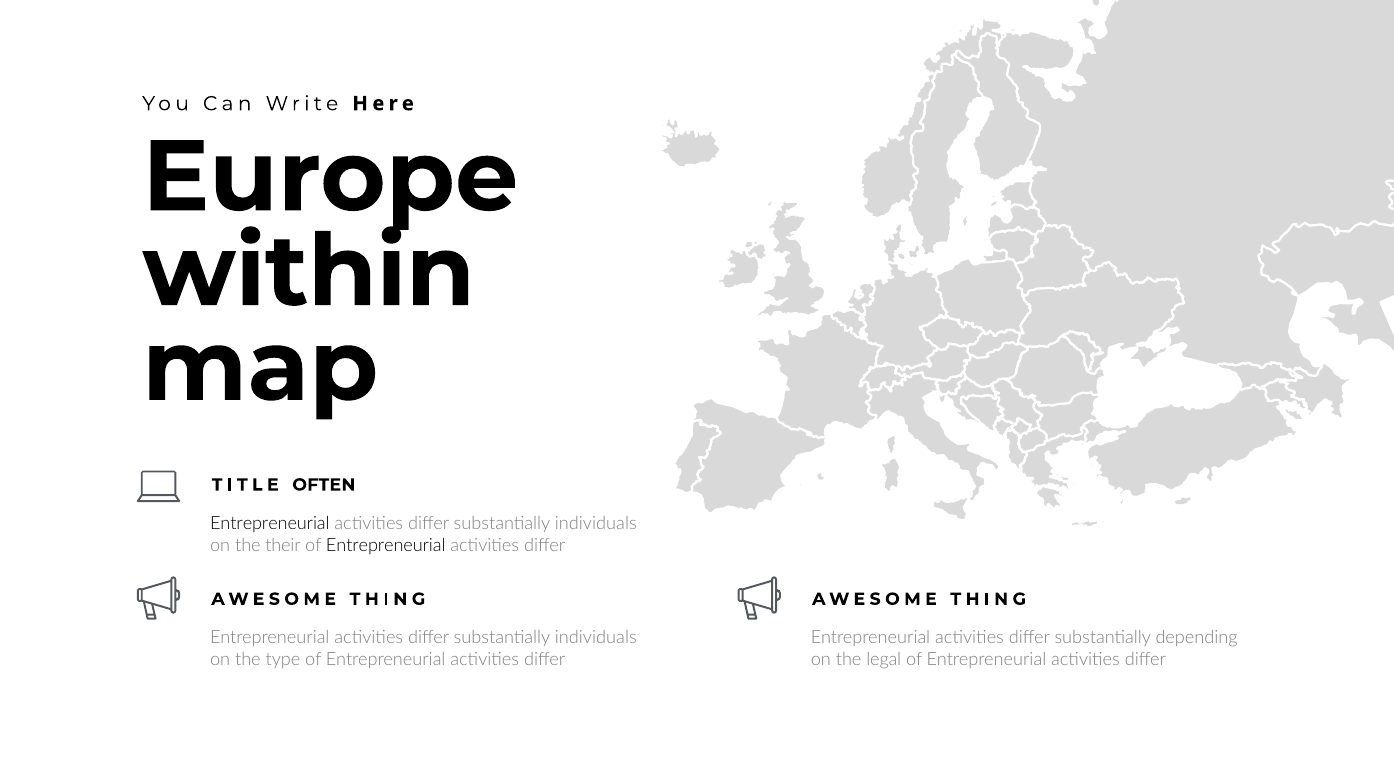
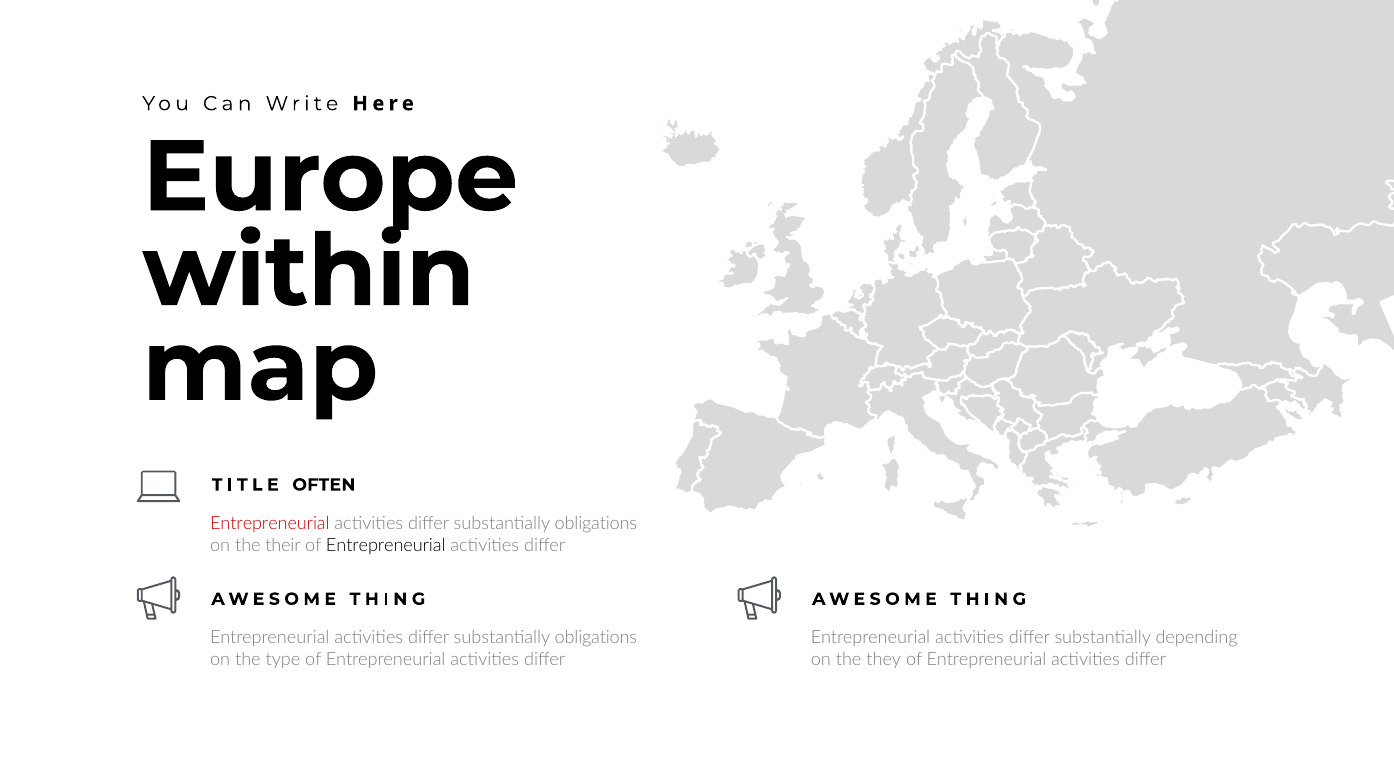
Entrepreneurial colour: black -> red (270, 524)
individuals: individuals -> obligations (596, 524)
individuals: individuals -> obligations (596, 638)
legal: legal -> they (884, 660)
